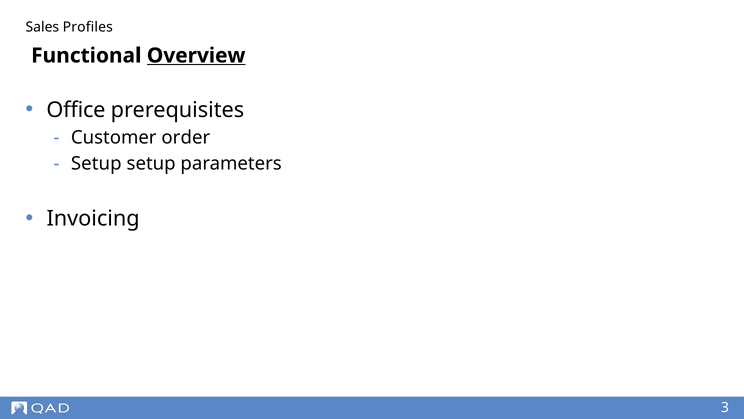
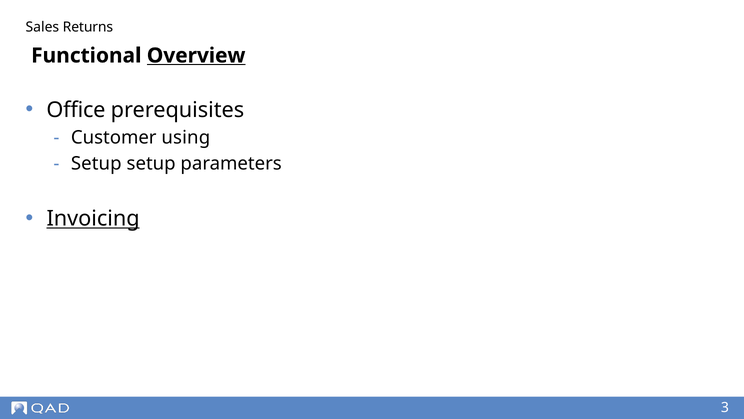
Profiles: Profiles -> Returns (88, 27)
order: order -> using (186, 138)
Invoicing underline: none -> present (93, 218)
